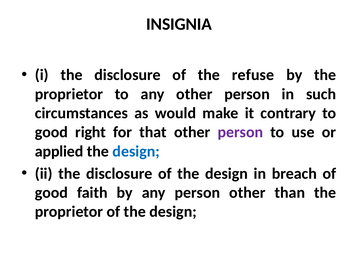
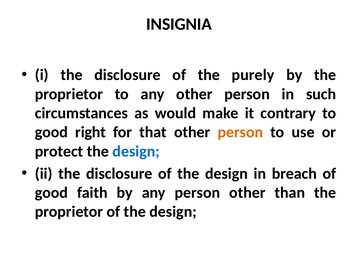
refuse: refuse -> purely (253, 75)
person colour: purple -> orange (240, 132)
applied: applied -> protect (59, 152)
